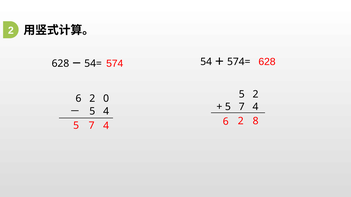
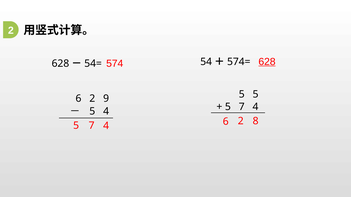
628 underline: none -> present (267, 62)
2: 2 -> 5 (256, 94)
0: 0 -> 9 (106, 99)
